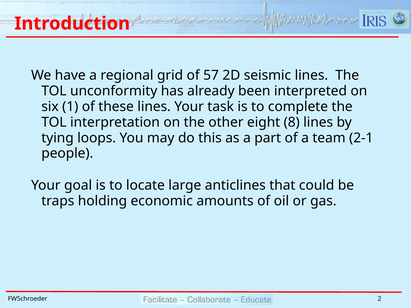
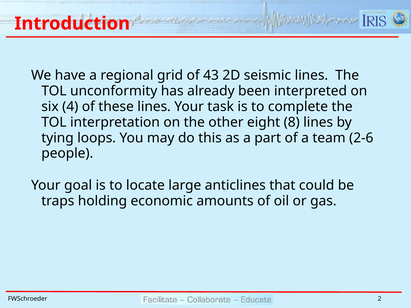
57: 57 -> 43 (211, 76)
1: 1 -> 4 (70, 107)
2-1: 2-1 -> 2-6 (361, 138)
